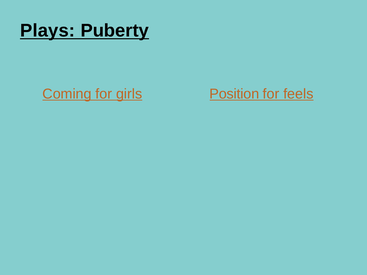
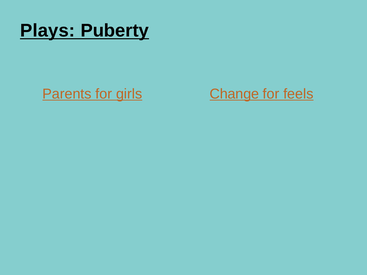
Coming: Coming -> Parents (67, 94)
Position: Position -> Change (234, 94)
